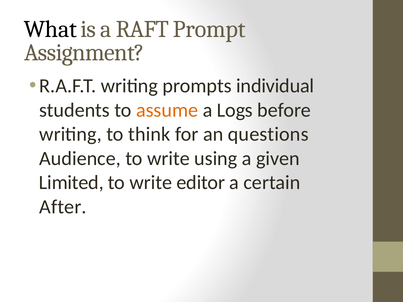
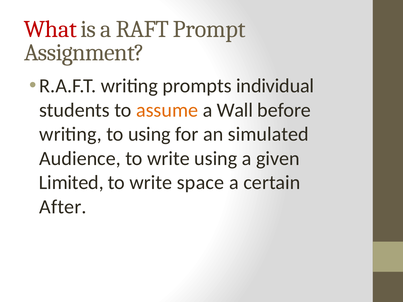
What colour: black -> red (50, 29)
Logs: Logs -> Wall (235, 110)
to think: think -> using (149, 134)
questions: questions -> simulated (268, 134)
editor: editor -> space (201, 183)
